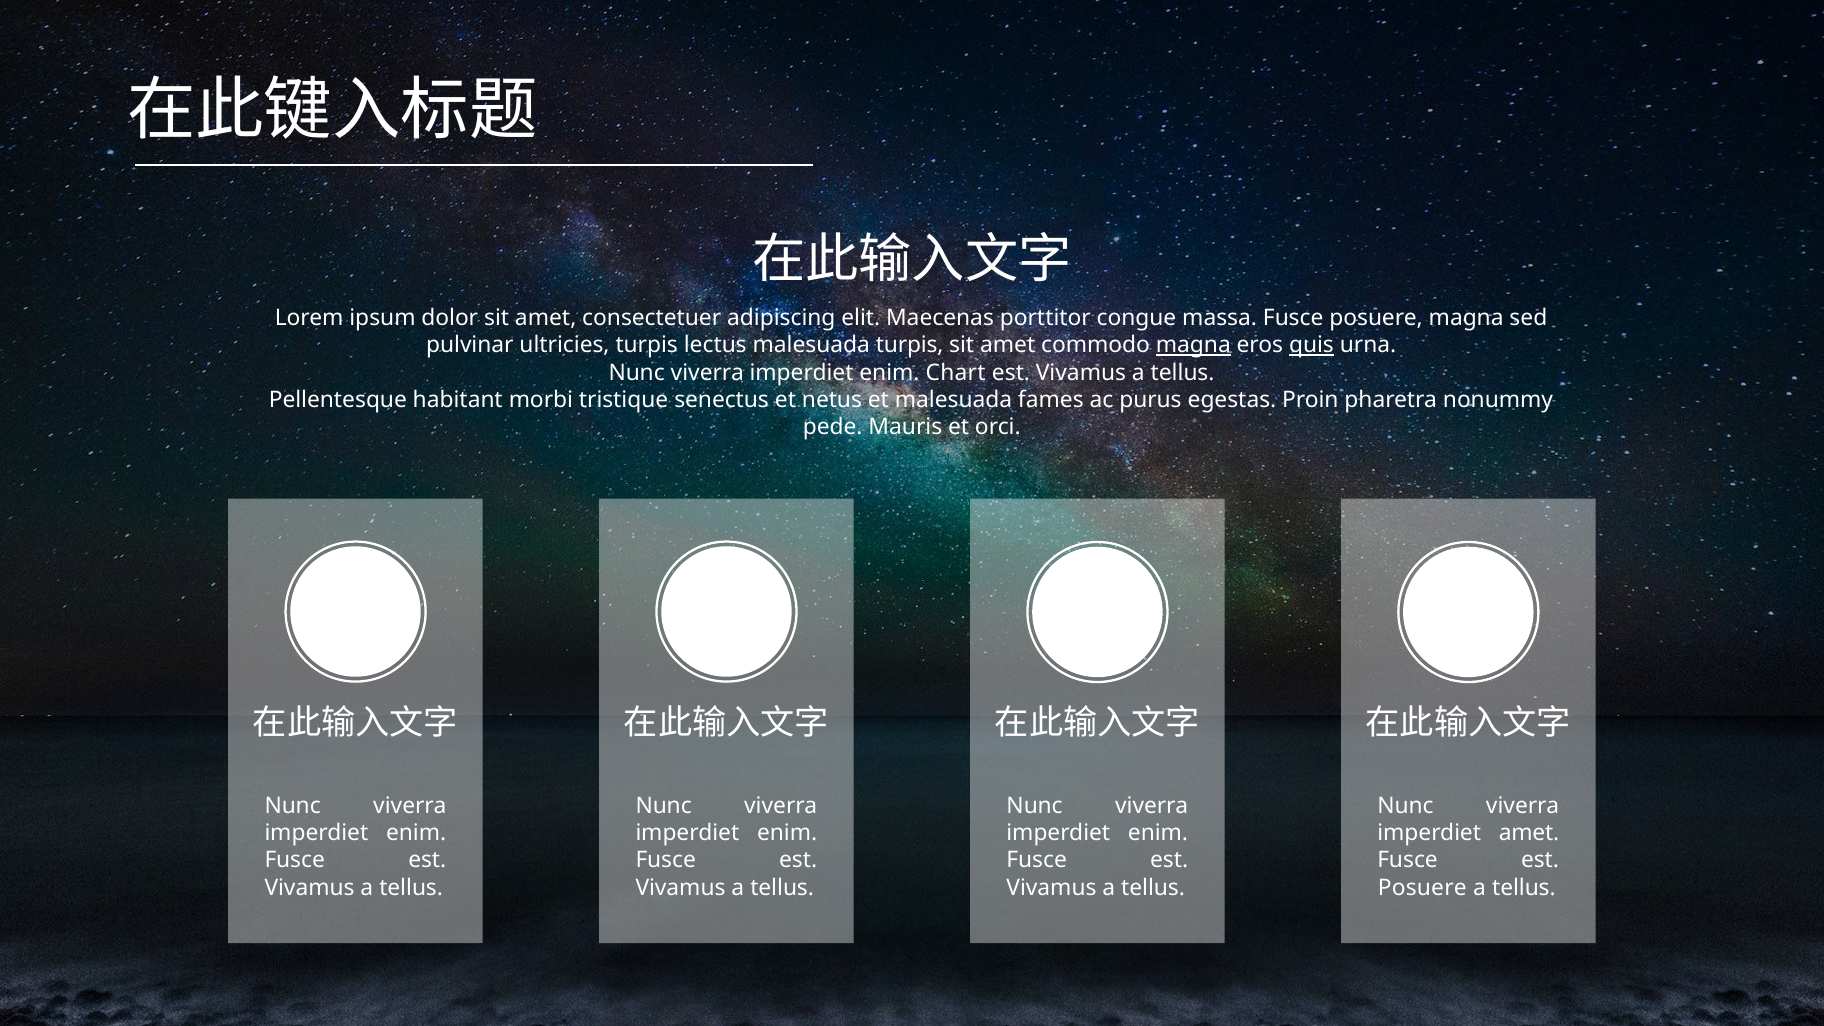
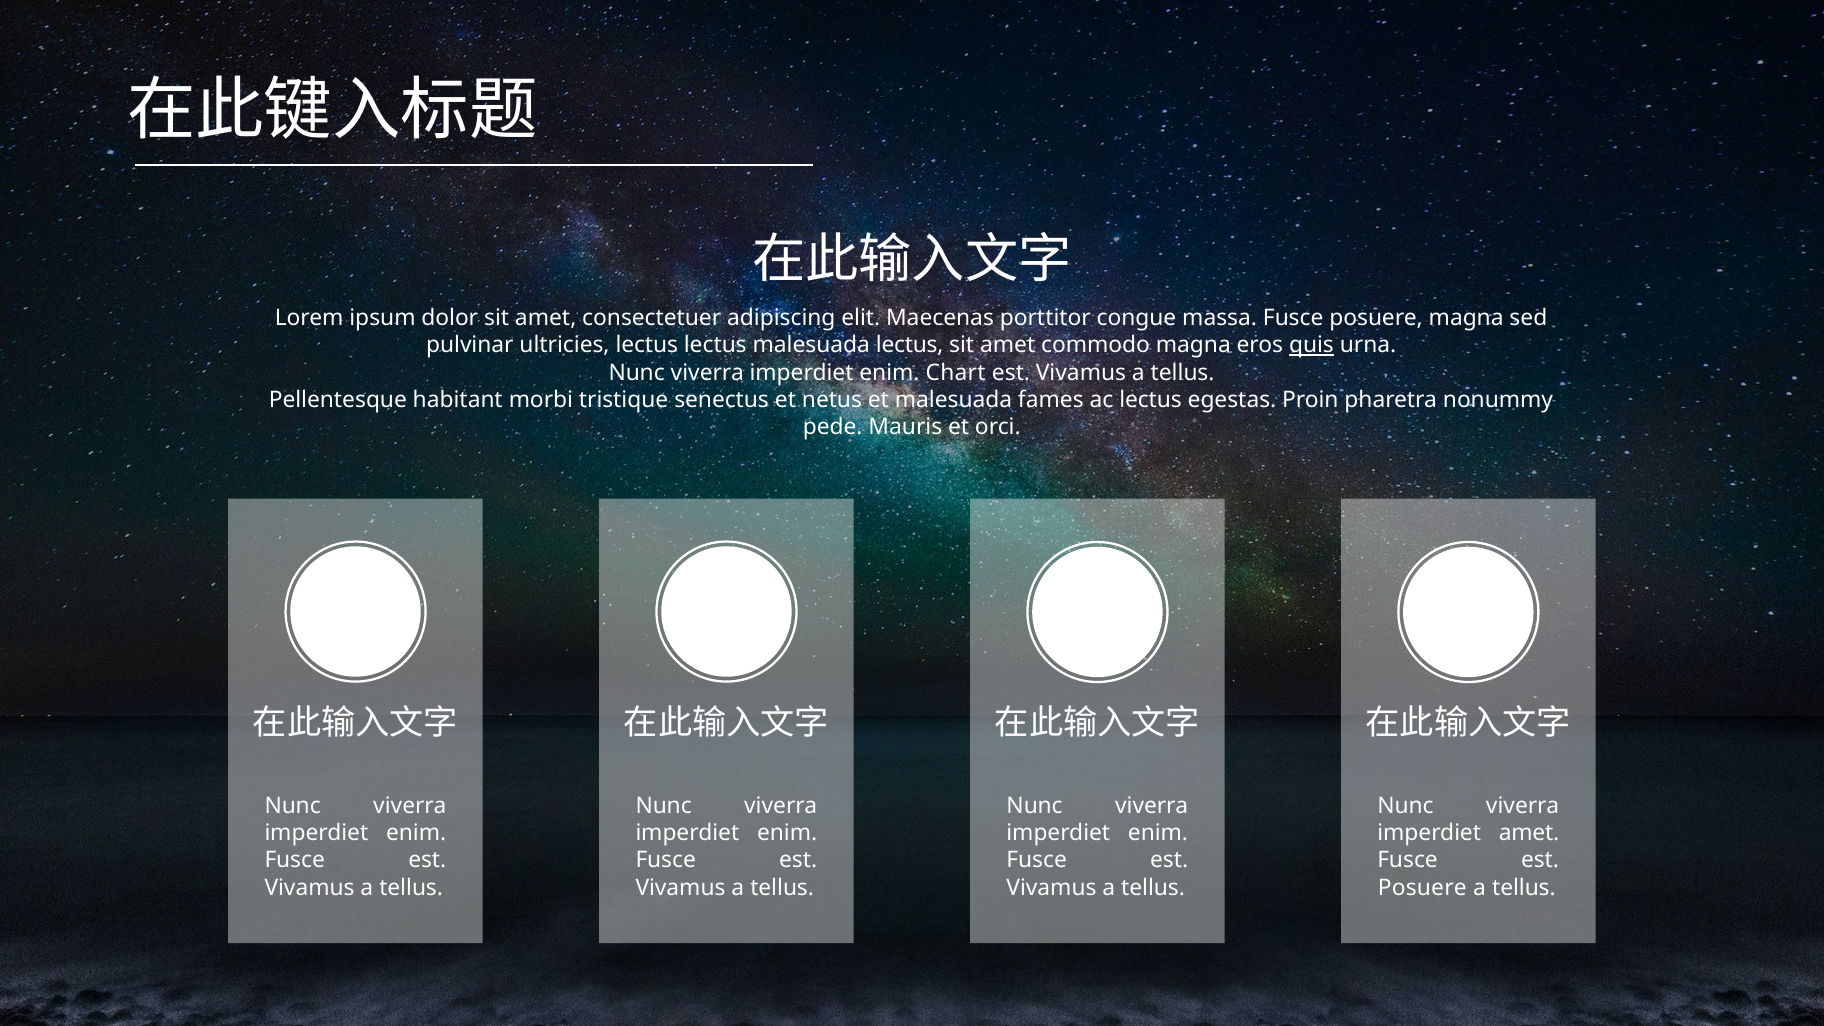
ultricies turpis: turpis -> lectus (647, 345)
malesuada turpis: turpis -> lectus (910, 345)
magna underline: present -> none (1193, 345)
ac purus: purus -> lectus (1151, 400)
